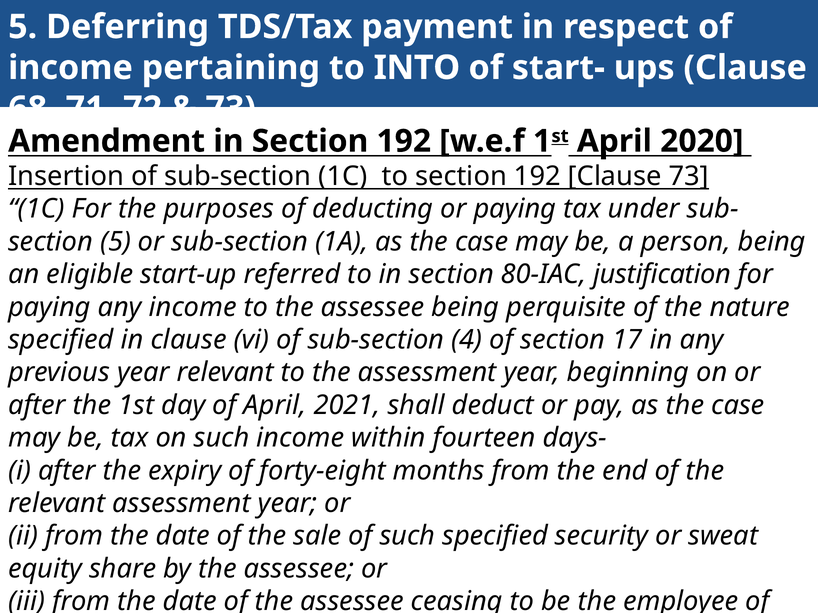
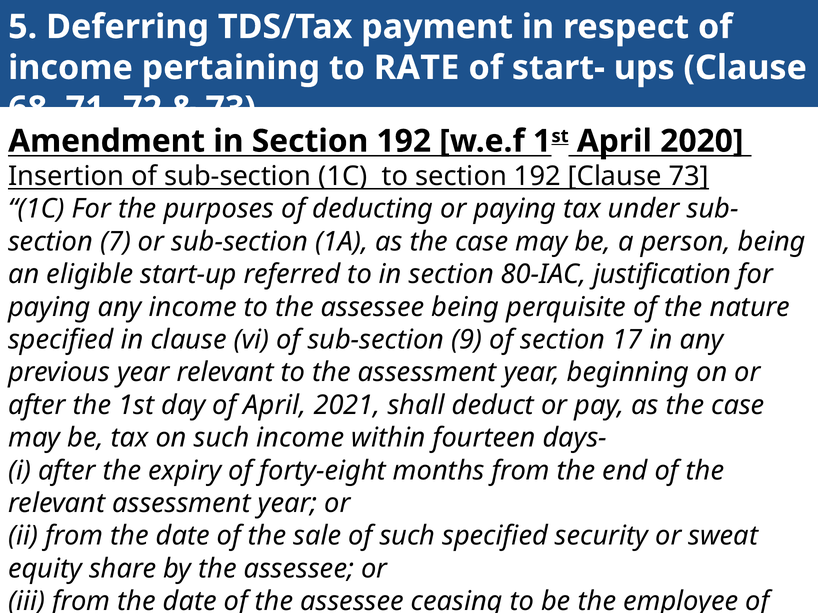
INTO: INTO -> RATE (417, 68)
section 5: 5 -> 7 (116, 242)
4: 4 -> 9 (467, 340)
